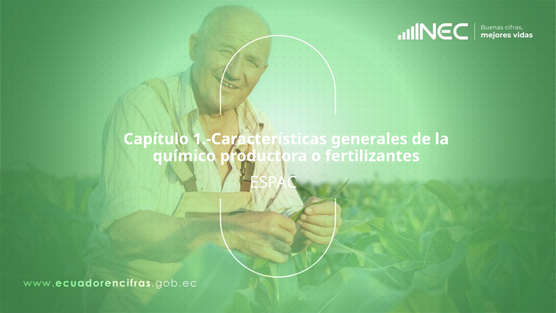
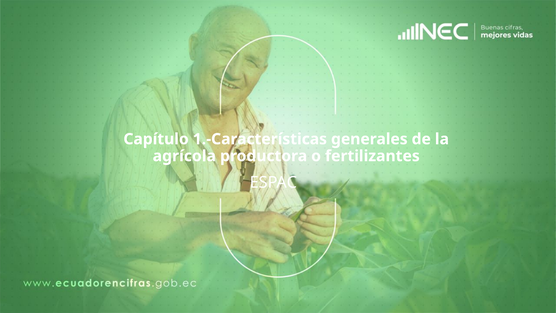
químico: químico -> agrícola (184, 156)
